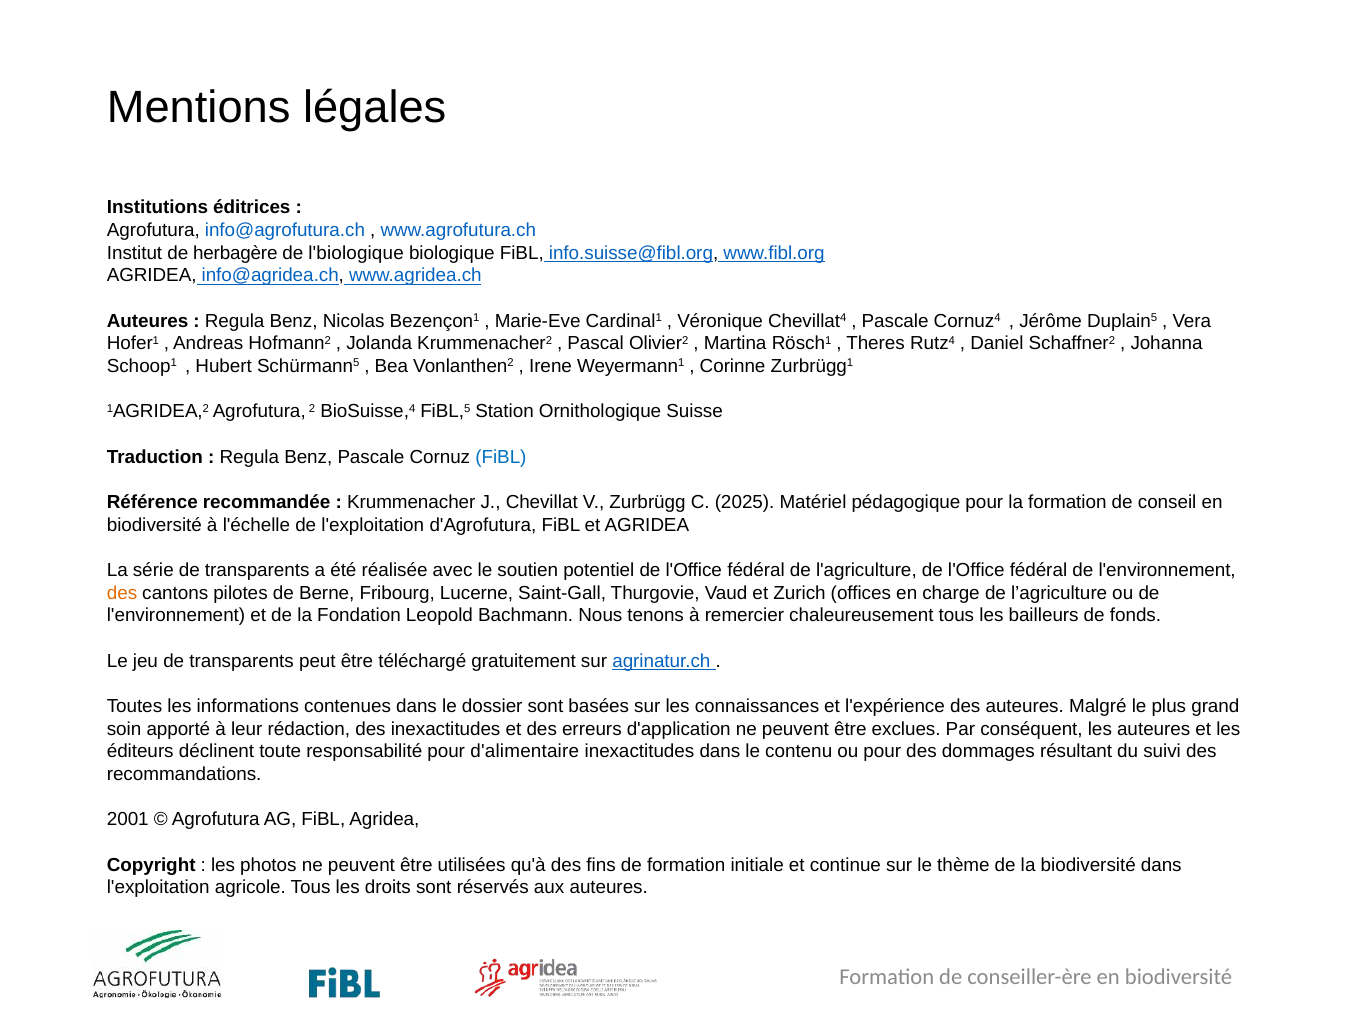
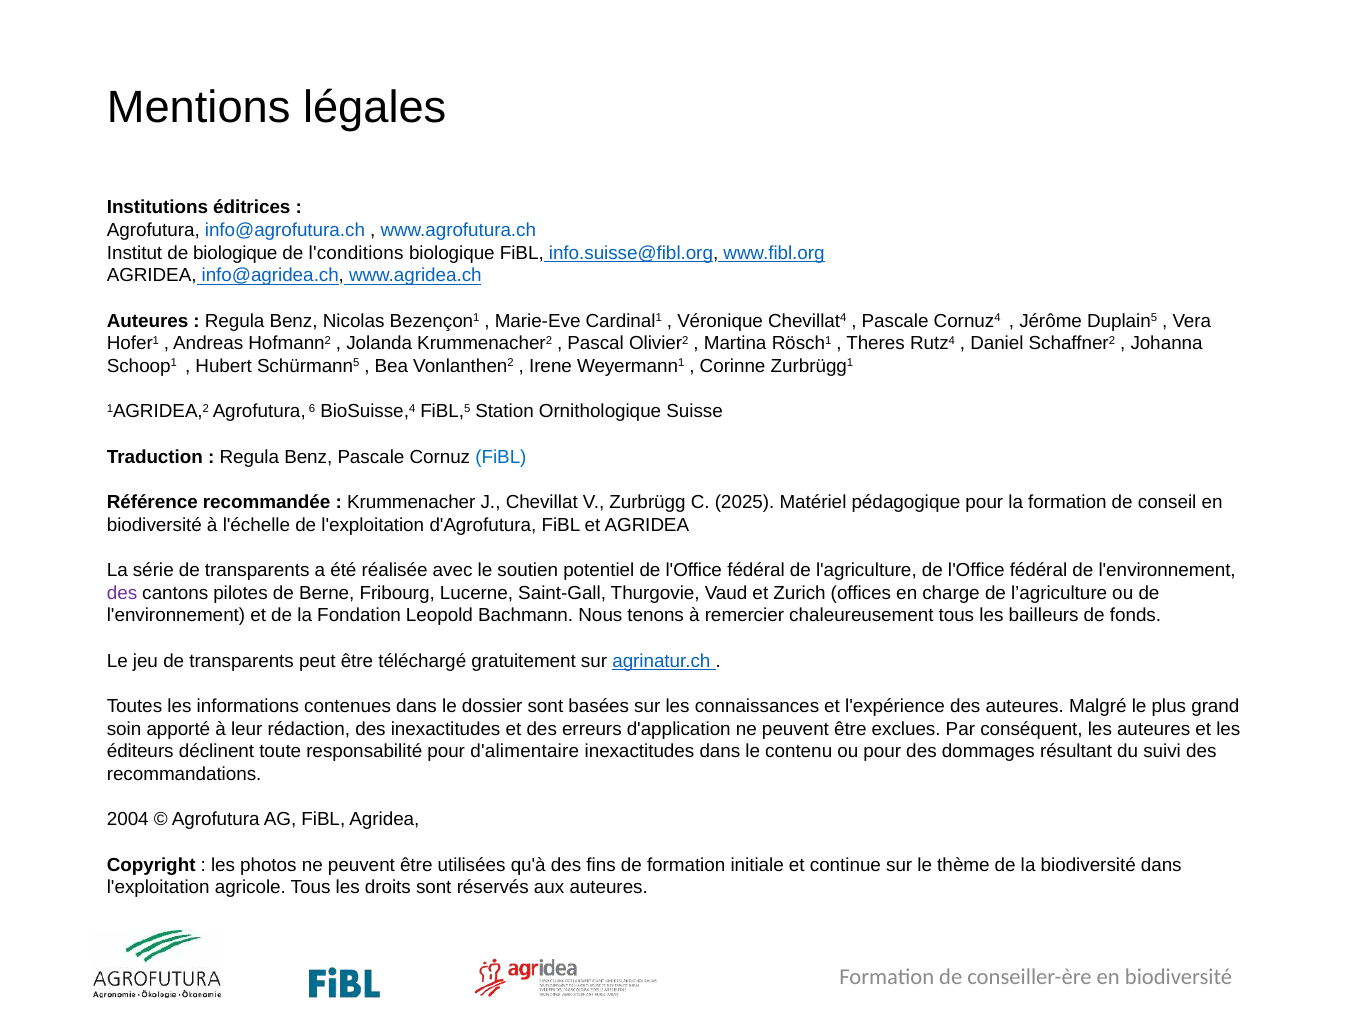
de herbagère: herbagère -> biologique (235, 253)
l'biologique: l'biologique -> l'conditions (356, 253)
2: 2 -> 6 (312, 409)
des colour: orange -> purple (122, 593)
2001: 2001 -> 2004 (128, 820)
